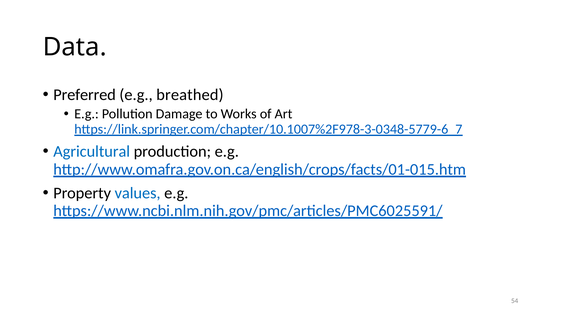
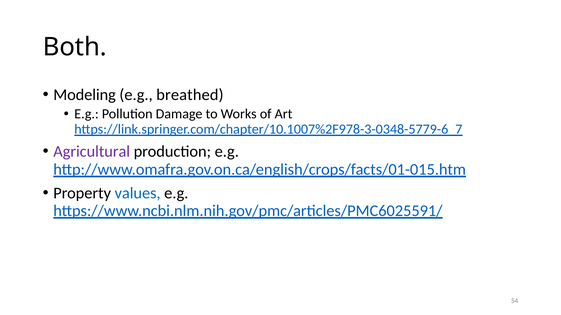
Data: Data -> Both (75, 47)
Preferred: Preferred -> Modeling (85, 95)
Agricultural colour: blue -> purple (92, 152)
